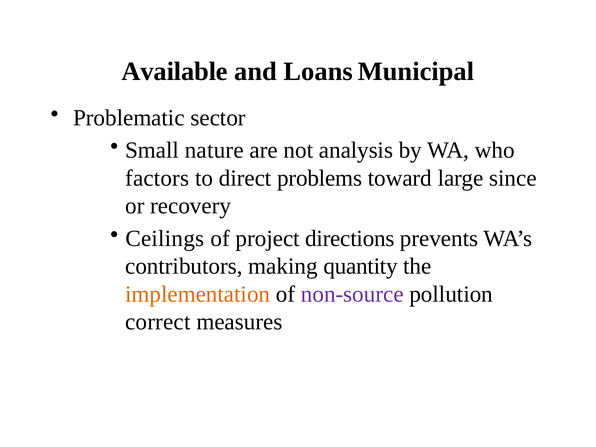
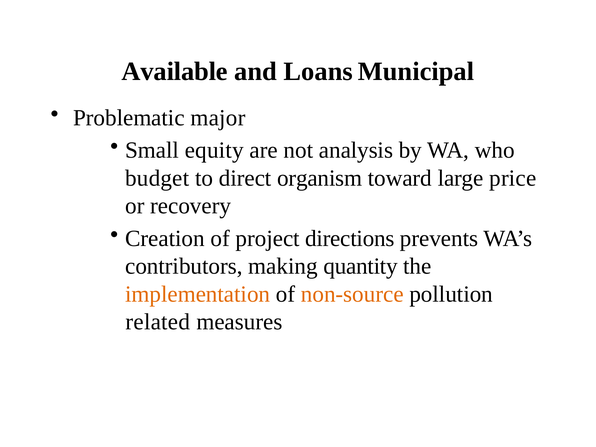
sector: sector -> major (218, 118)
nature: nature -> equity (214, 150)
factors: factors -> budget (157, 178)
problems: problems -> organism (320, 178)
since: since -> price (513, 178)
Ceilings: Ceilings -> Creation (165, 238)
non-source colour: purple -> orange (352, 294)
correct: correct -> related (158, 322)
